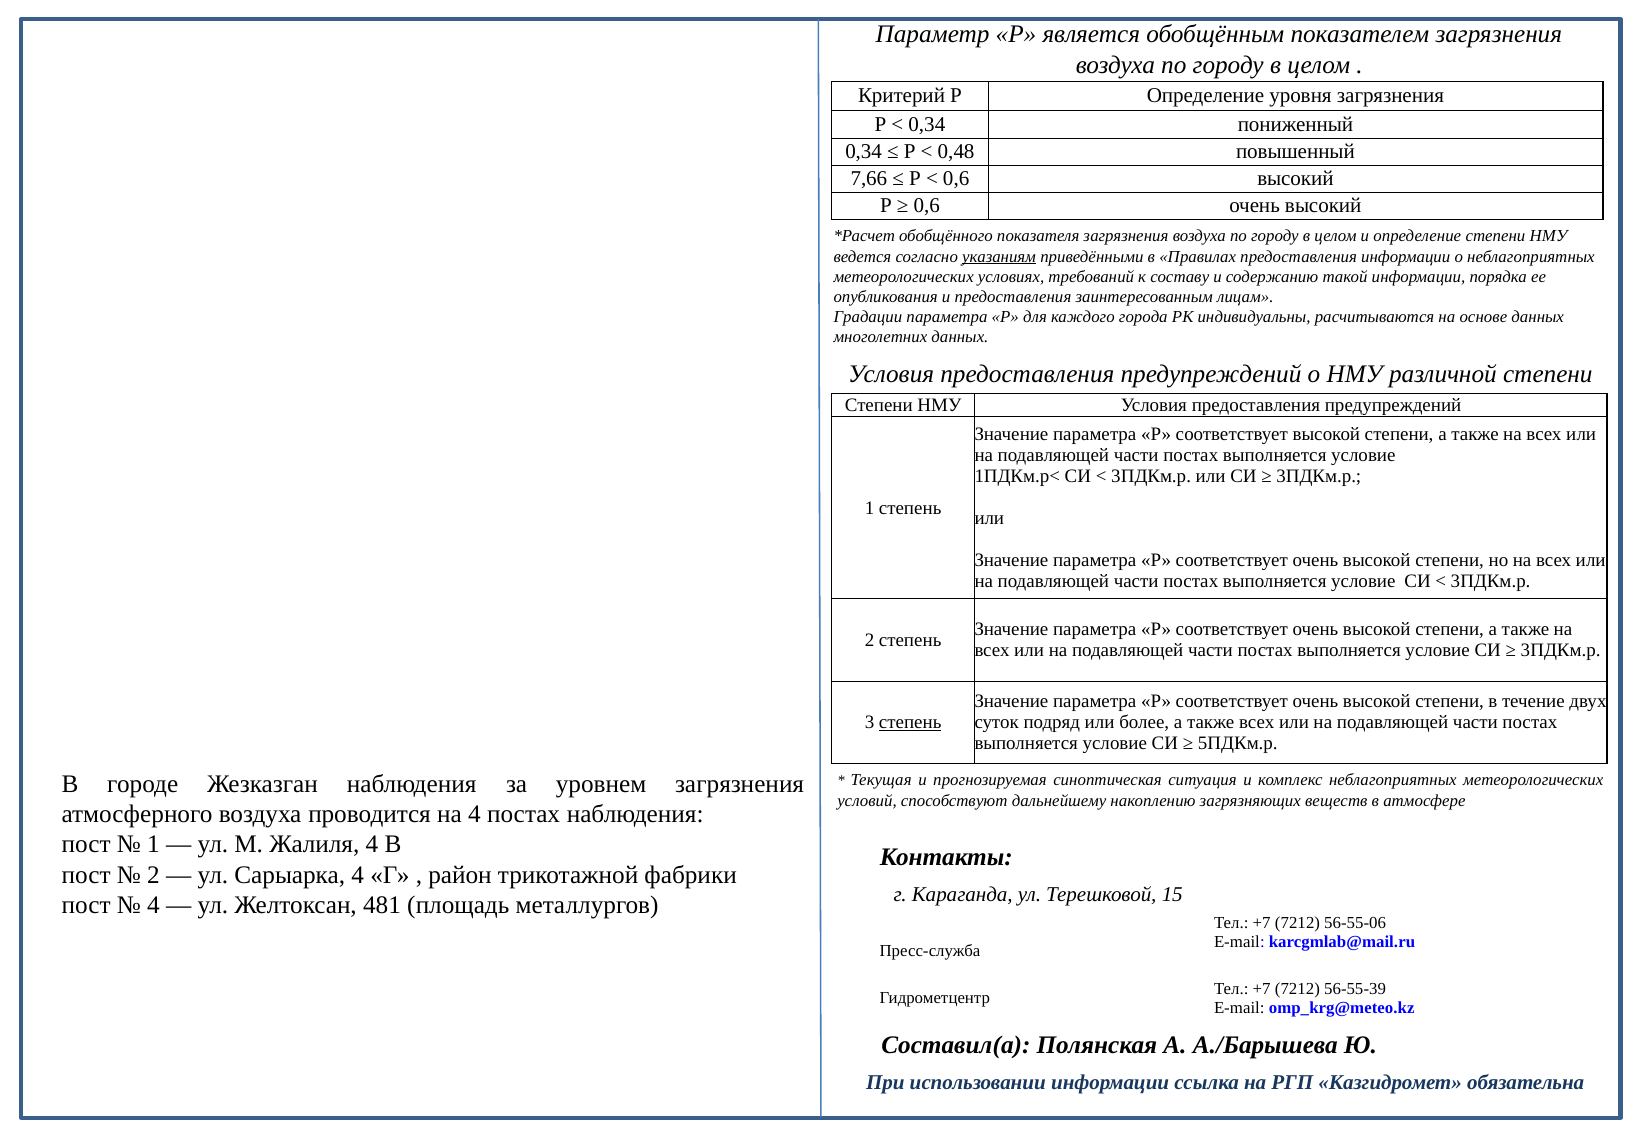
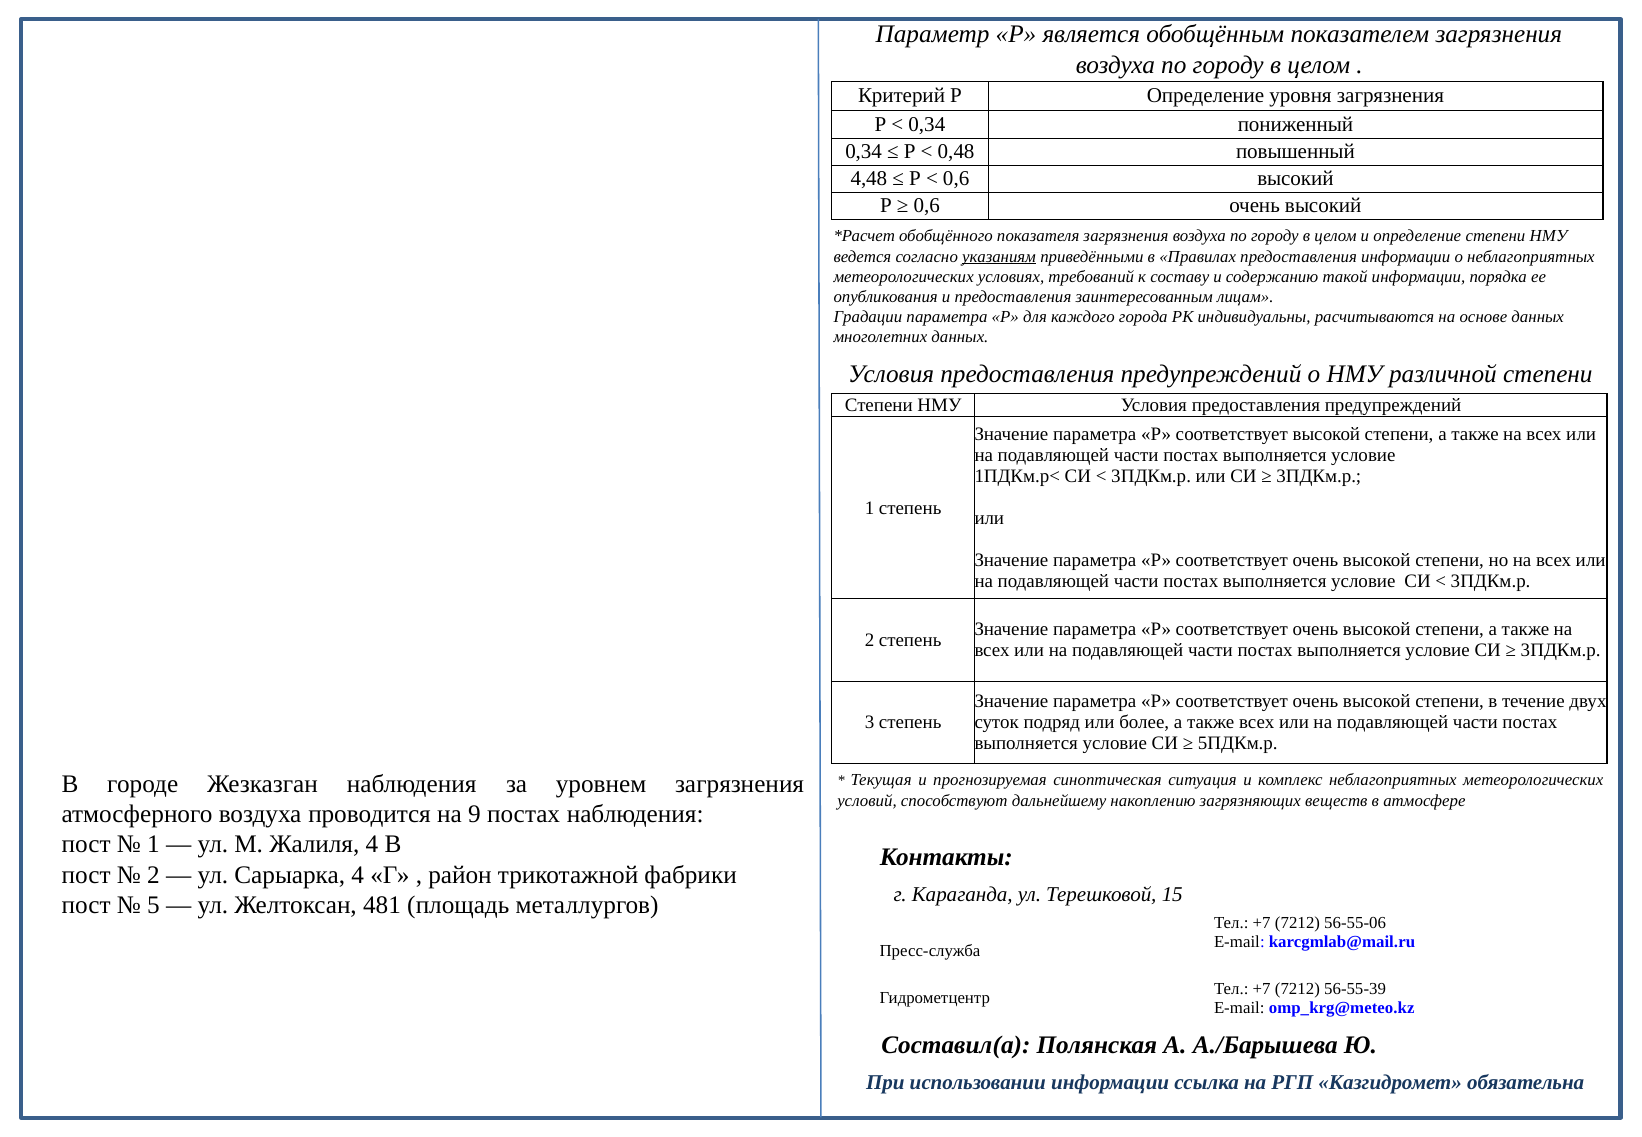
7,66: 7,66 -> 4,48 (869, 178)
степень underline: present -> none (910, 722)
на 4: 4 -> 9 (474, 814)
4: 4 -> 5 (153, 905)
